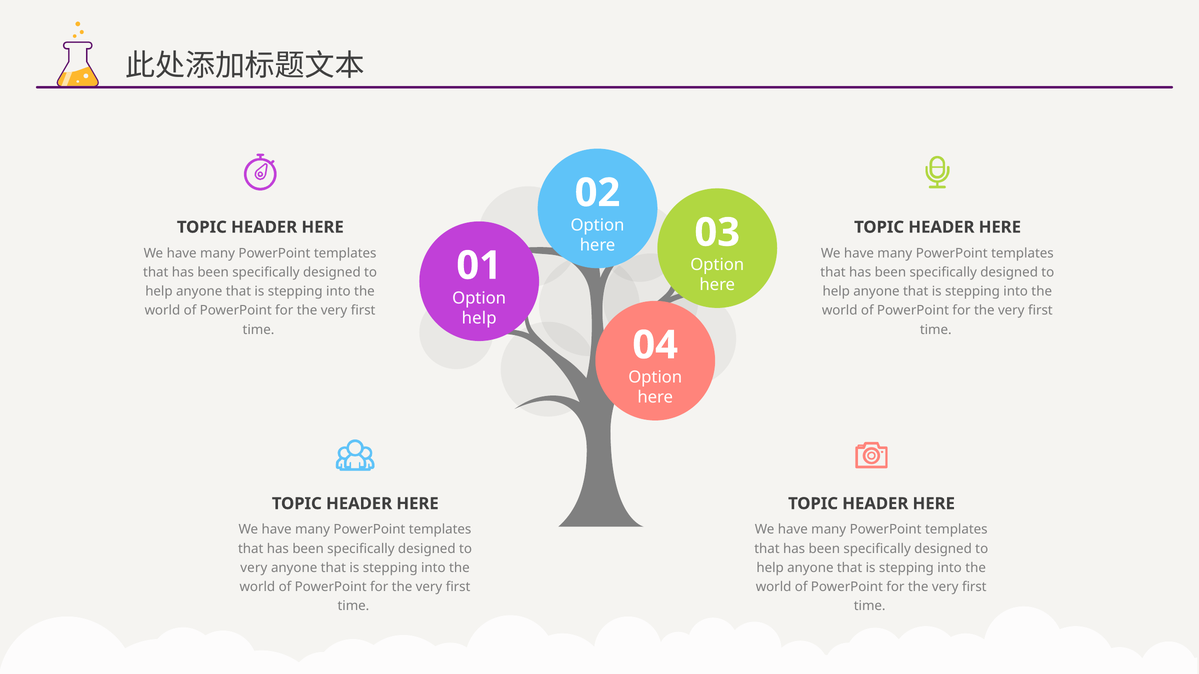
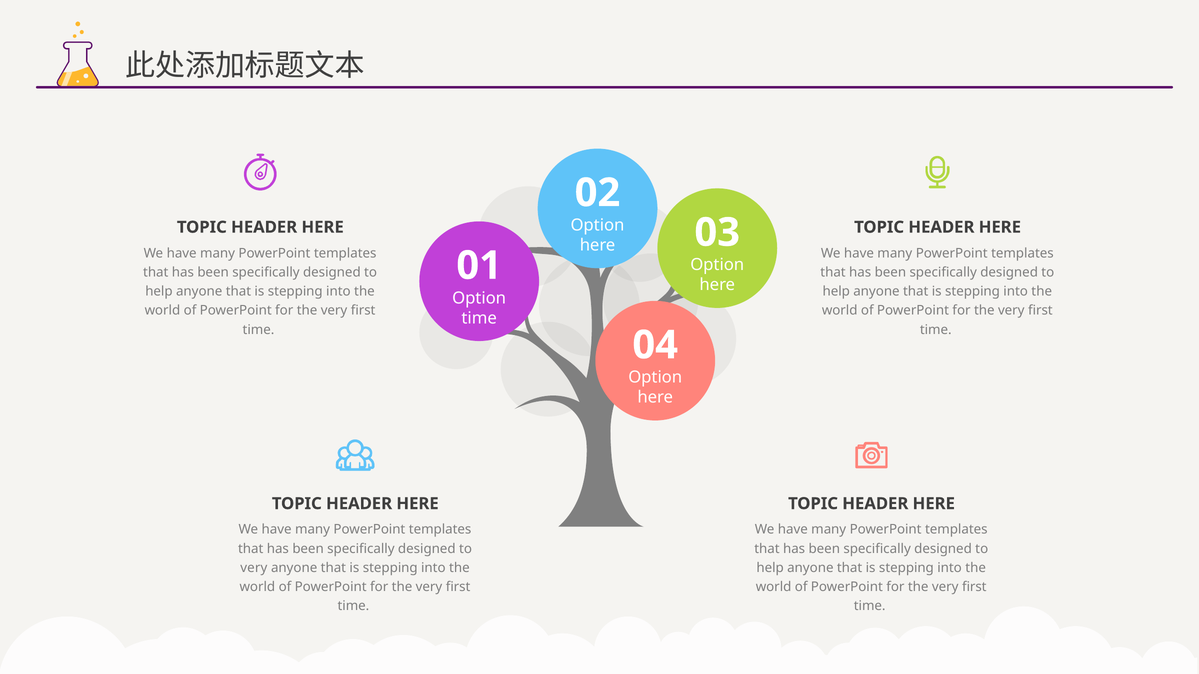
help: help -> time (479, 318)
